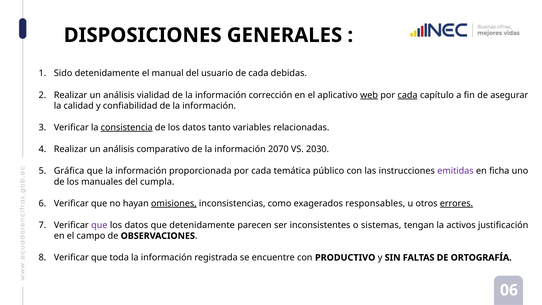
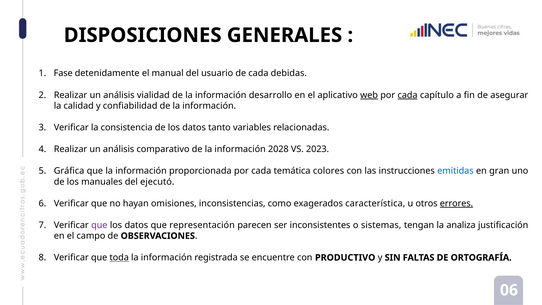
Sido: Sido -> Fase (63, 73)
corrección: corrección -> desarrollo (270, 95)
consistencia underline: present -> none (127, 127)
2070: 2070 -> 2028 (278, 149)
2030: 2030 -> 2023 (318, 149)
público: público -> colores (329, 171)
emitidas colour: purple -> blue (455, 171)
ficha: ficha -> gran (499, 171)
cumpla: cumpla -> ejecutó (157, 182)
omisiones underline: present -> none (174, 203)
responsables: responsables -> característica (375, 203)
que detenidamente: detenidamente -> representación (202, 225)
activos: activos -> analiza (461, 225)
toda underline: none -> present (119, 257)
